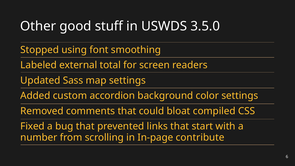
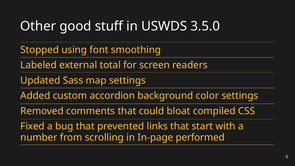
contribute: contribute -> performed (200, 137)
